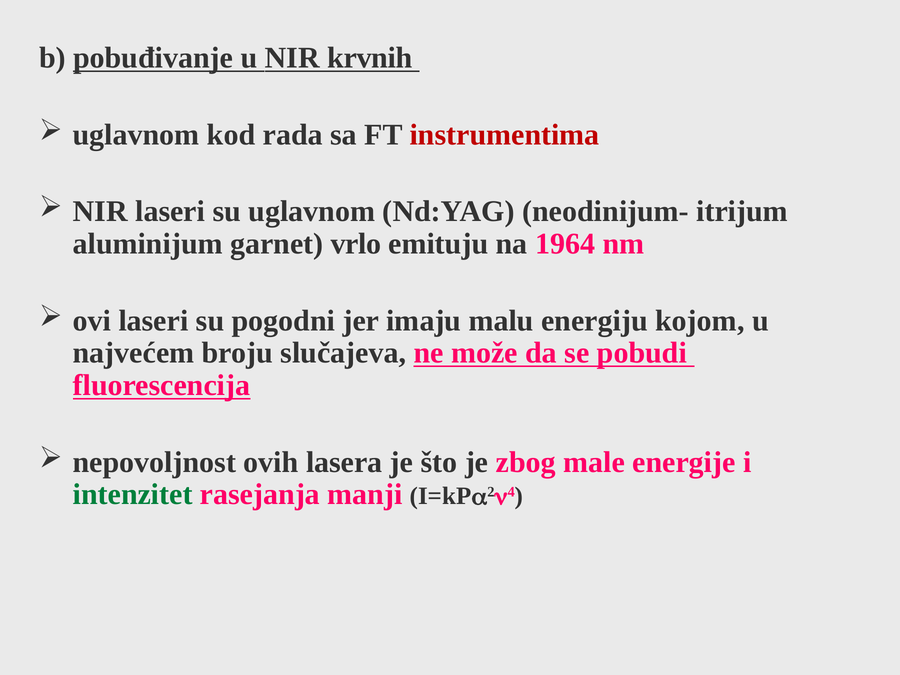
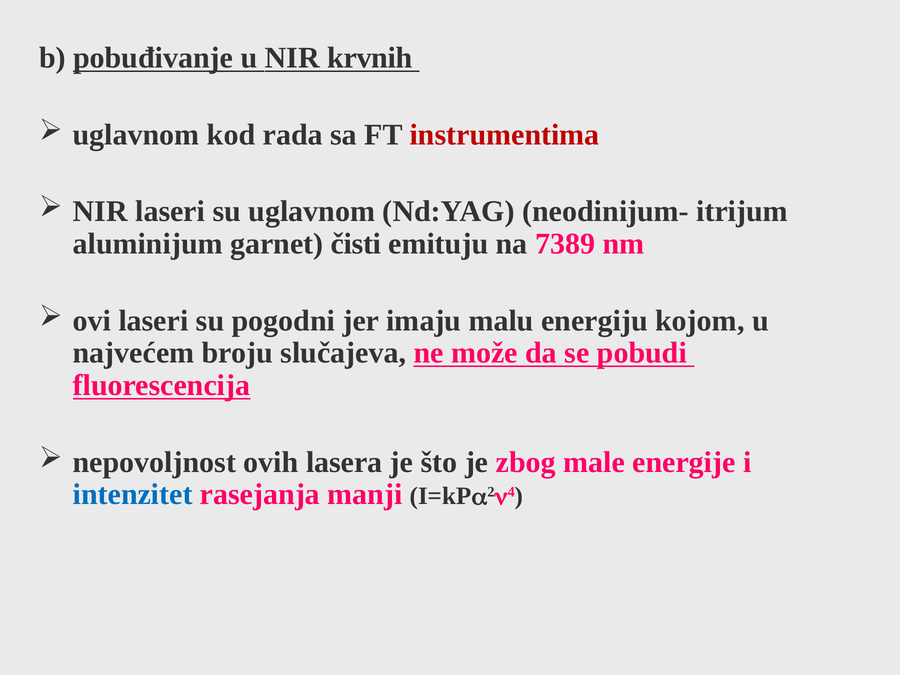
vrlo: vrlo -> čisti (356, 244)
1964: 1964 -> 7389 (565, 244)
intenzitet colour: green -> blue (133, 495)
